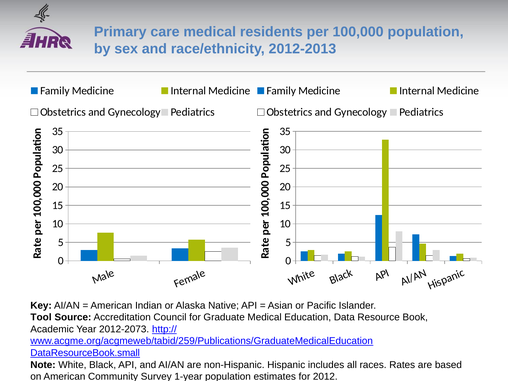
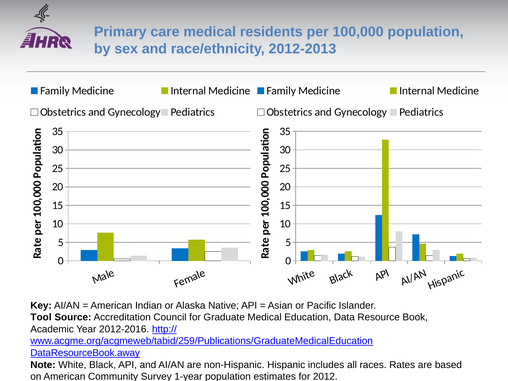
2012-2073: 2012-2073 -> 2012-2016 (124, 329)
DataResourceBook.small: DataResourceBook.small -> DataResourceBook.away (85, 353)
